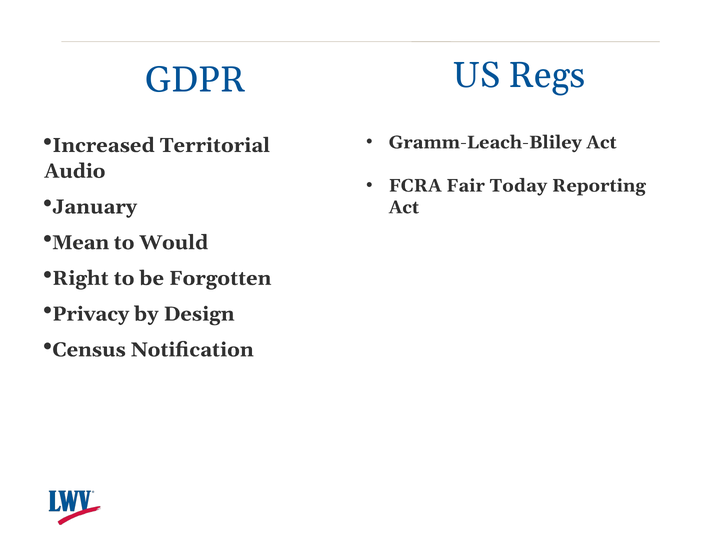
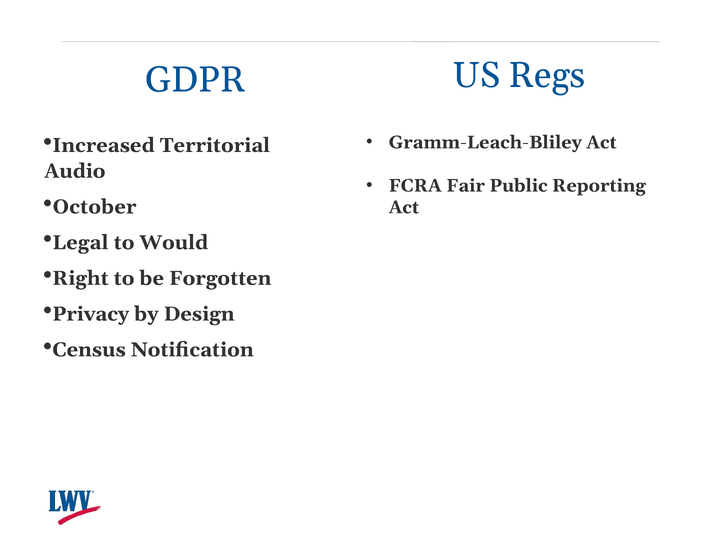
Today: Today -> Public (519, 186)
January: January -> October (95, 207)
Mean: Mean -> Legal (80, 242)
